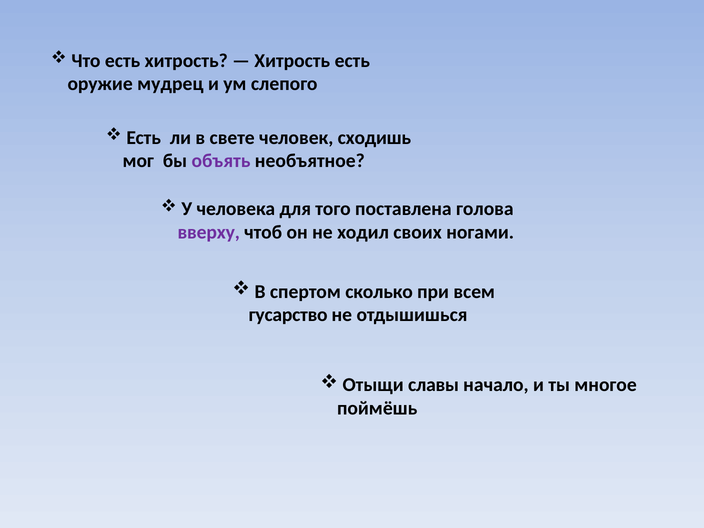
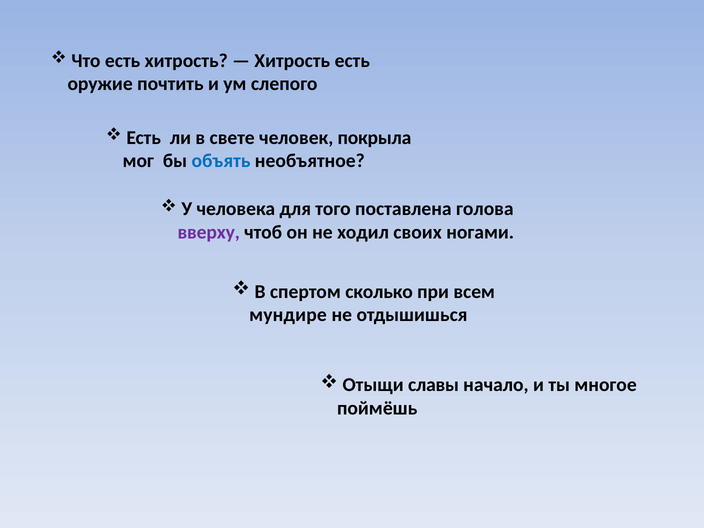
мудрец: мудрец -> почтить (170, 84)
сходишь: сходишь -> покрыла (374, 138)
объять colour: purple -> blue (221, 161)
гусарство: гусарство -> мундире (288, 315)
